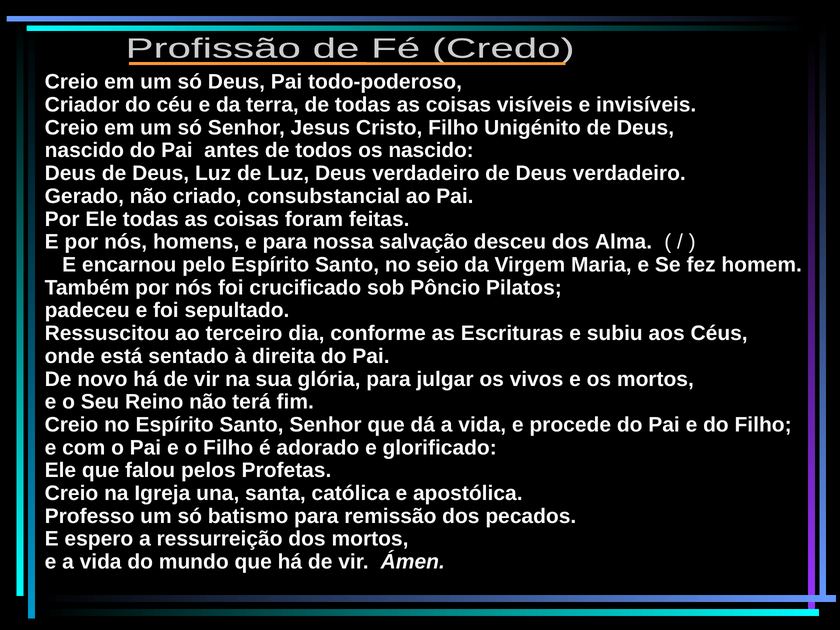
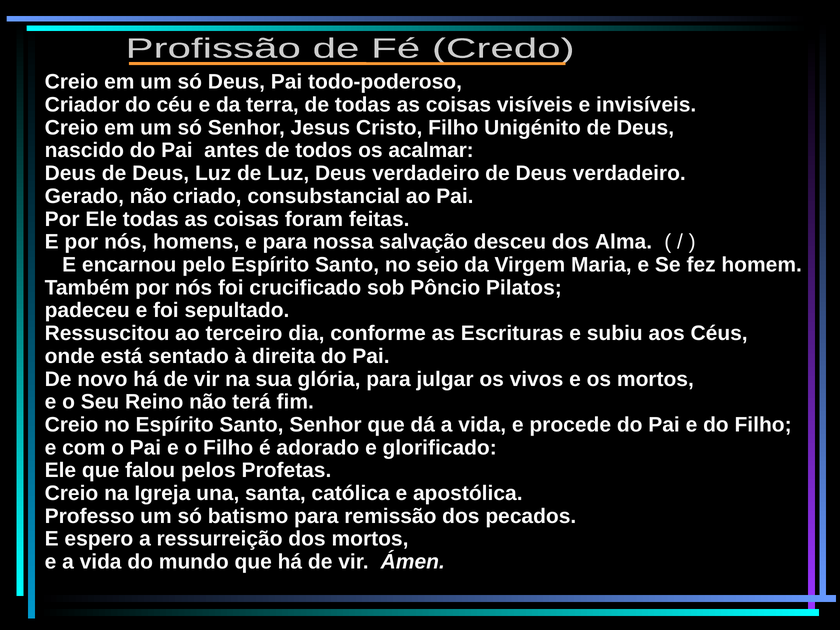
os nascido: nascido -> acalmar (431, 151)
